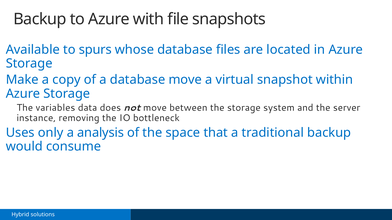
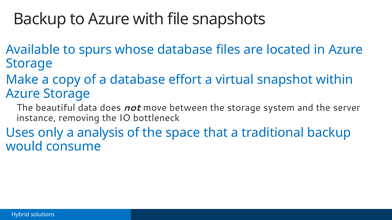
database move: move -> effort (185, 80)
variables: variables -> beautiful (55, 108)
